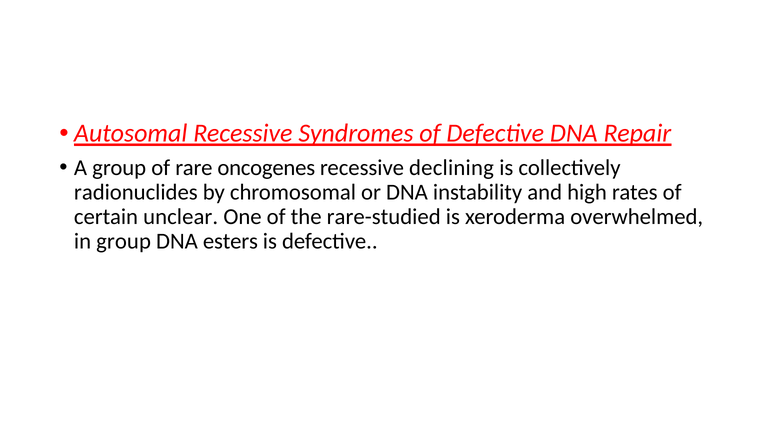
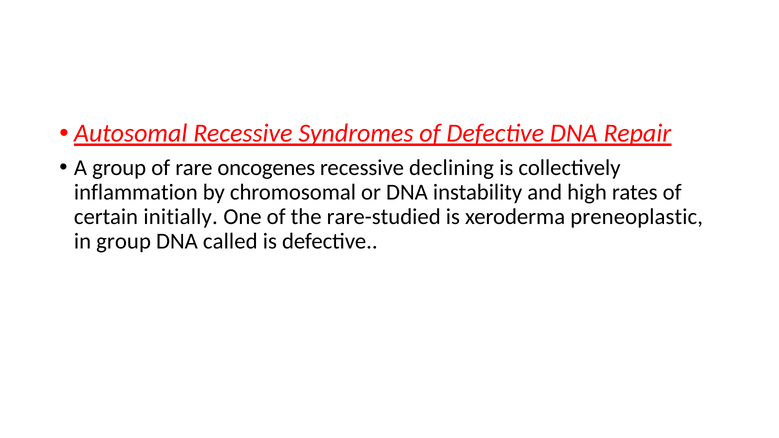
radionuclides: radionuclides -> inflammation (136, 192)
unclear: unclear -> initially (181, 217)
overwhelmed: overwhelmed -> preneoplastic (637, 217)
esters: esters -> called (230, 242)
